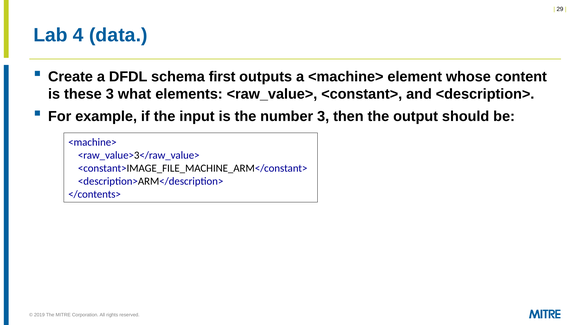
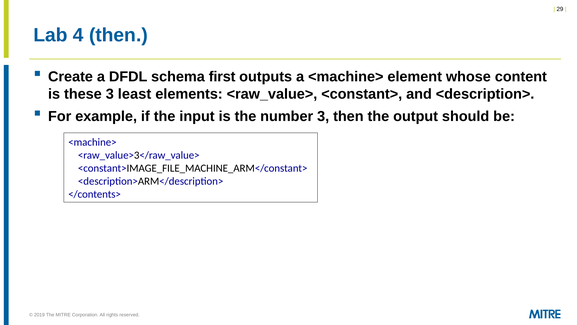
4 data: data -> then (118, 35)
what: what -> least (135, 94)
